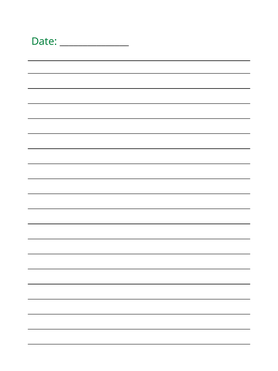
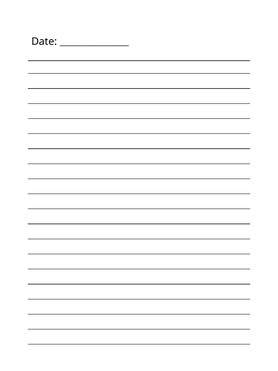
Date colour: green -> black (44, 41)
